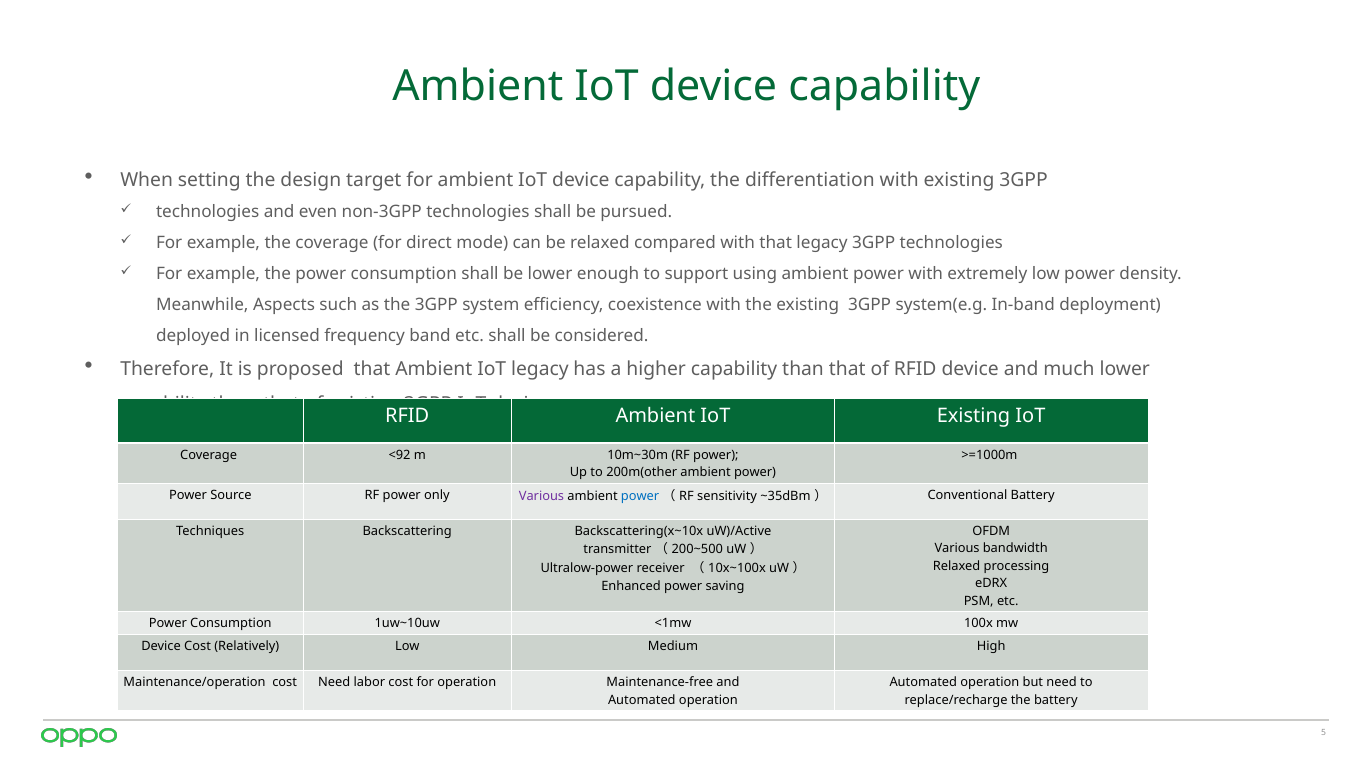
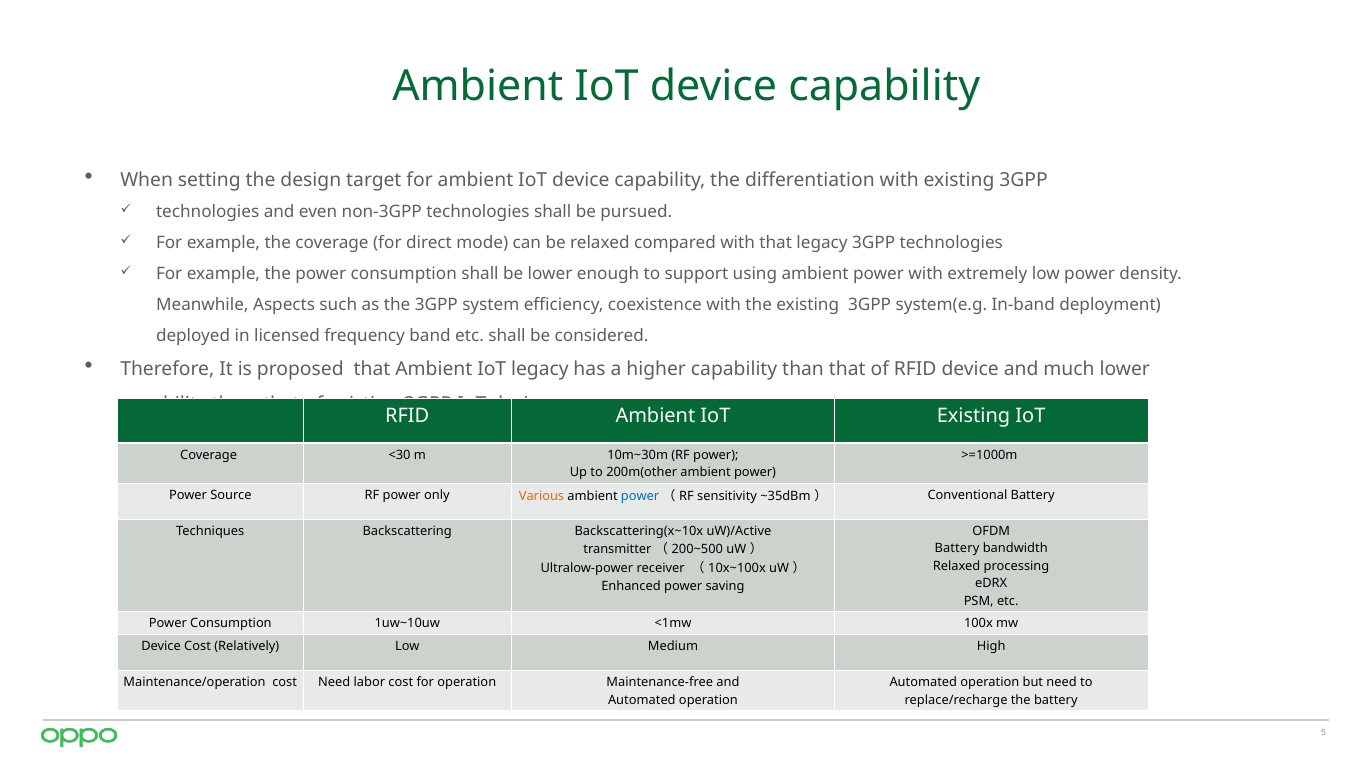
<92: <92 -> <30 (400, 455)
Various colour: purple -> orange (541, 497)
Various: Various -> Battery (957, 549)
